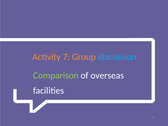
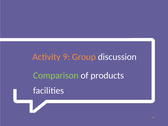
7: 7 -> 9 (66, 57)
discussion colour: light blue -> white (117, 57)
overseas: overseas -> products (107, 76)
